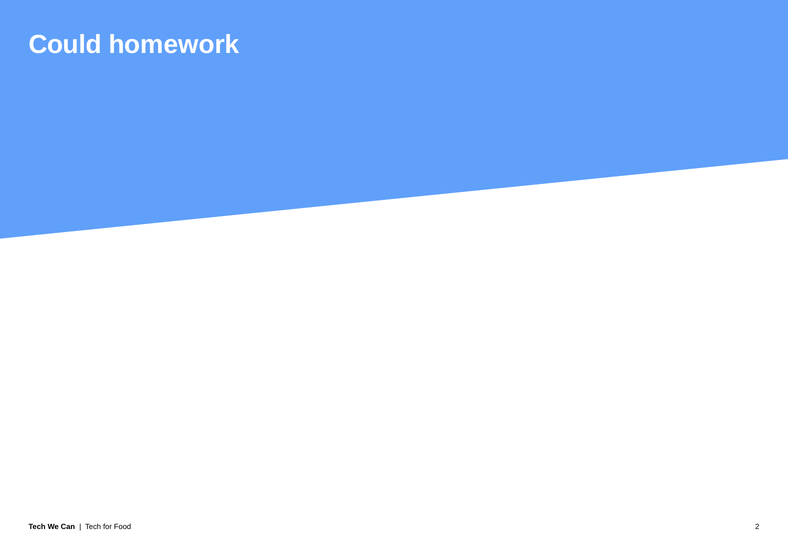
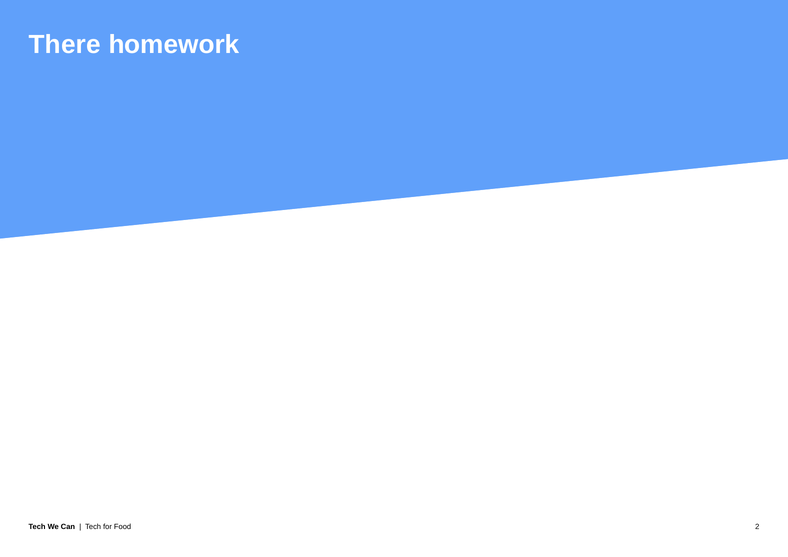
Could: Could -> There (65, 44)
